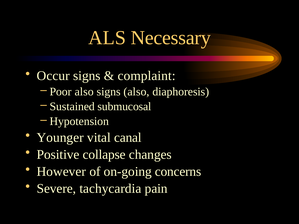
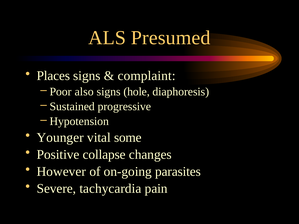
Necessary: Necessary -> Presumed (171, 38)
Occur: Occur -> Places (53, 76)
signs also: also -> hole (137, 92)
submucosal: submucosal -> progressive (124, 107)
canal: canal -> some (128, 138)
concerns: concerns -> parasites (178, 172)
